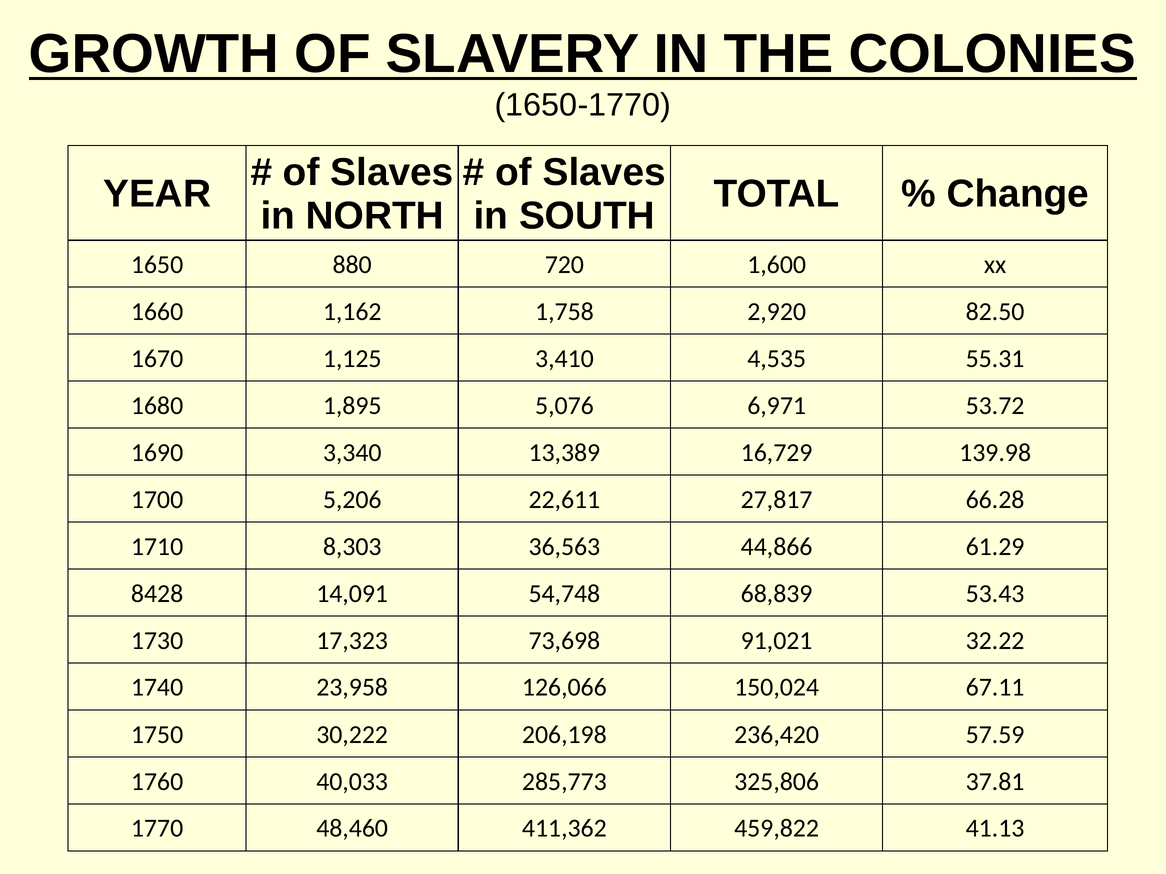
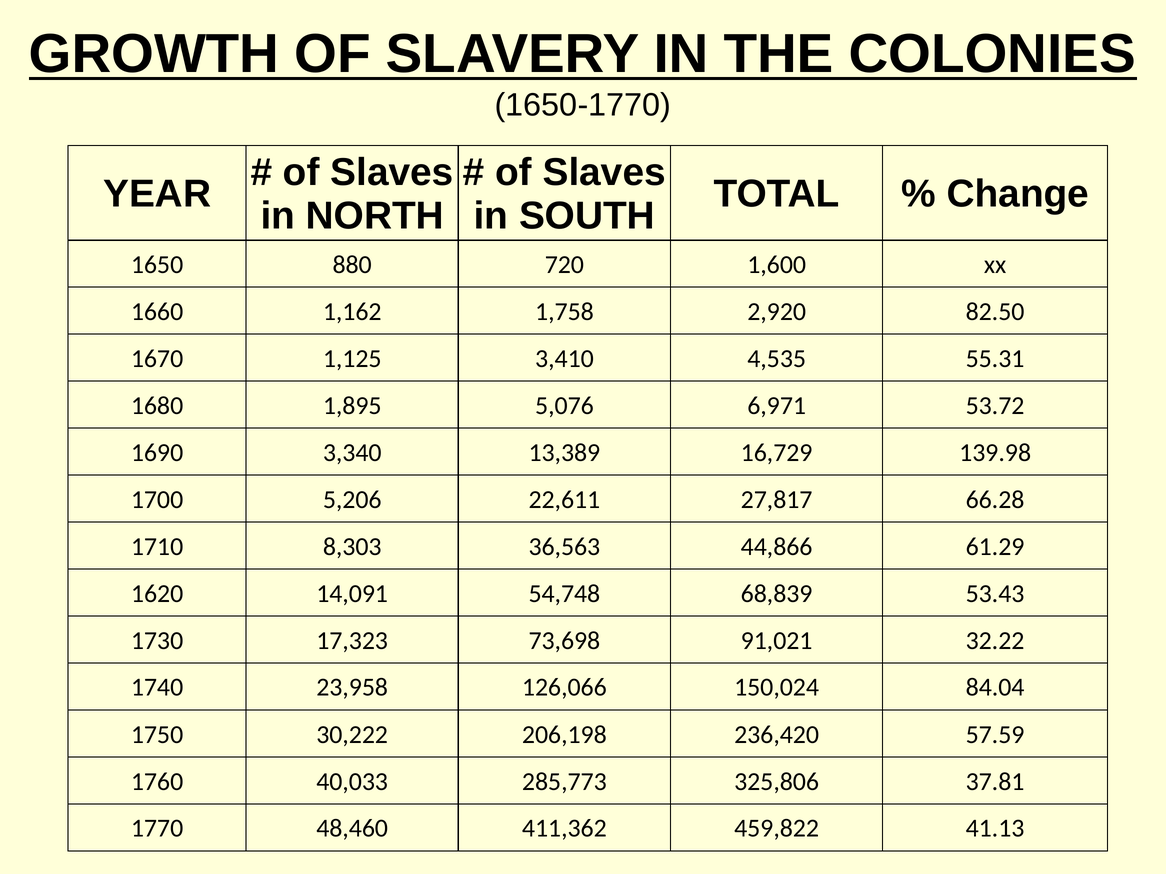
8428: 8428 -> 1620 (157, 594)
67.11: 67.11 -> 84.04 (995, 688)
